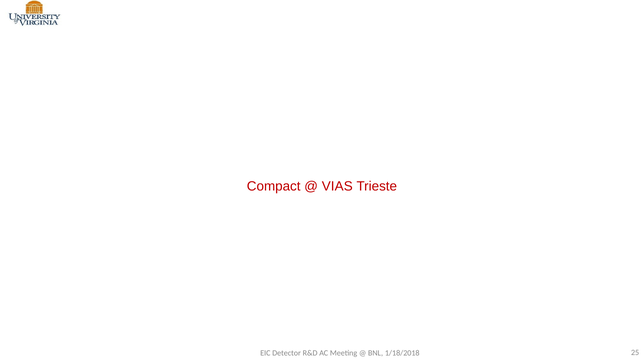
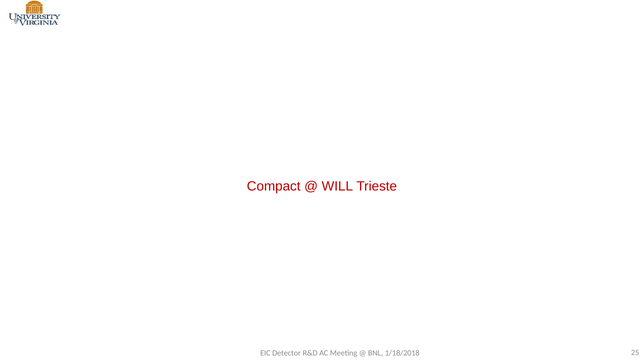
VIAS: VIAS -> WILL (337, 186)
